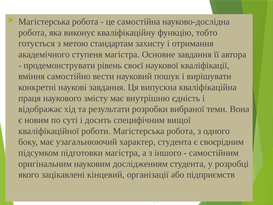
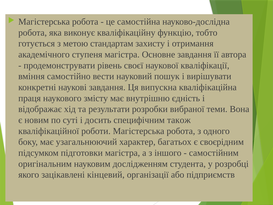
вищої: вищої -> також (179, 120)
характер студента: студента -> багатьох (175, 142)
